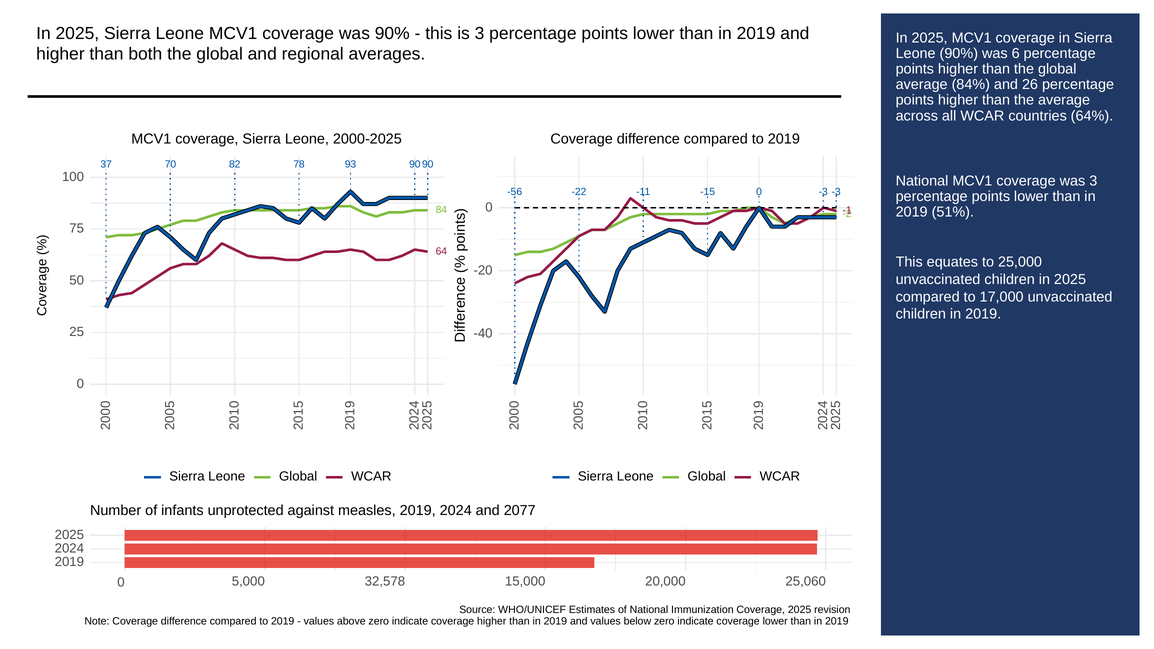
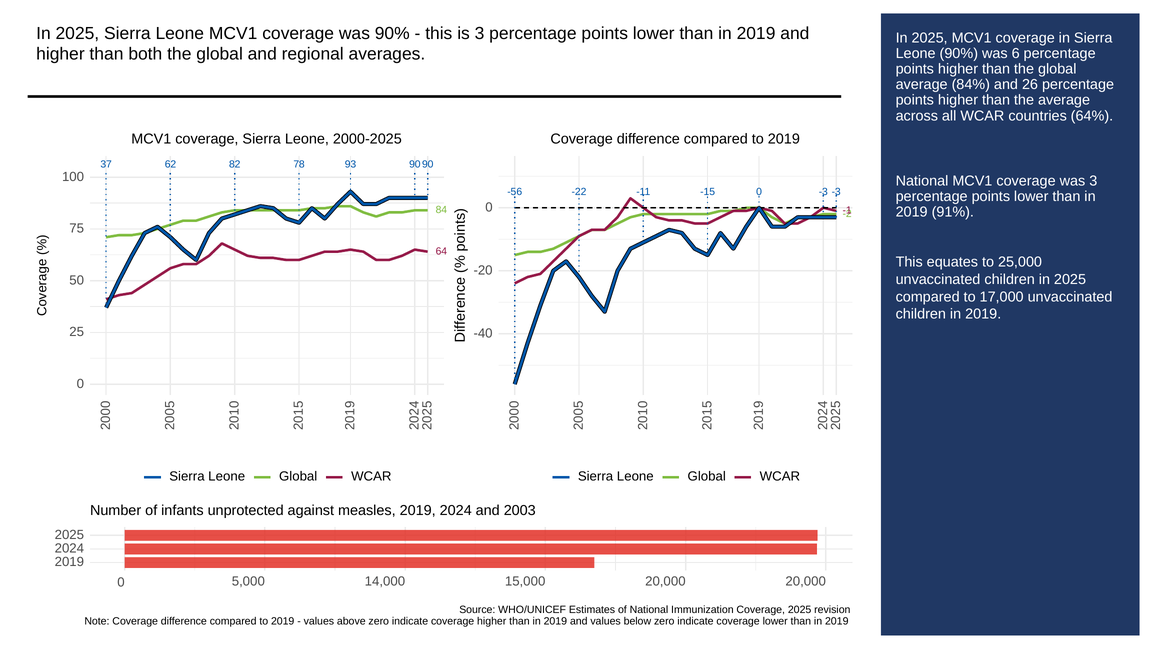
70: 70 -> 62 (170, 164)
51%: 51% -> 91% (953, 212)
2077: 2077 -> 2003 (520, 511)
32,578: 32,578 -> 14,000 (385, 581)
20,000 25,060: 25,060 -> 20,000 (806, 581)
